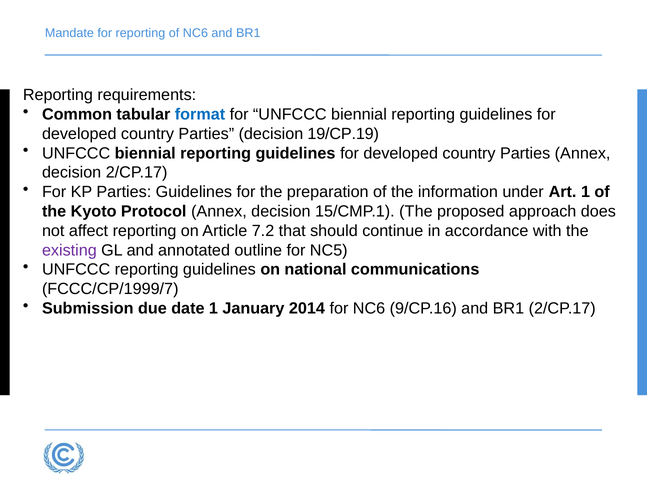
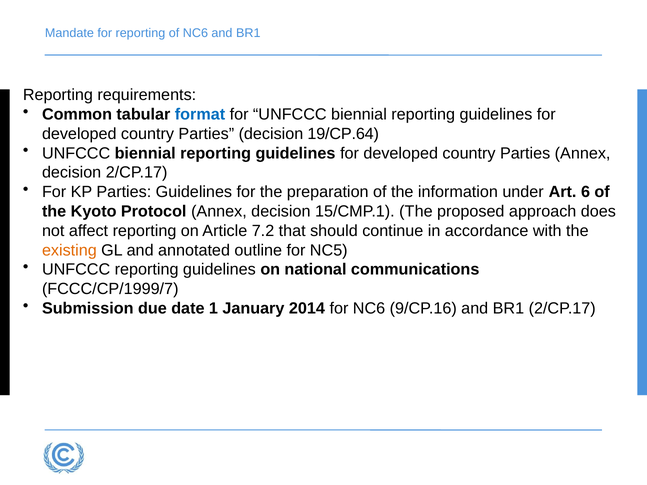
19/CP.19: 19/CP.19 -> 19/CP.64 (343, 134)
Art 1: 1 -> 6 (585, 192)
existing colour: purple -> orange (69, 250)
